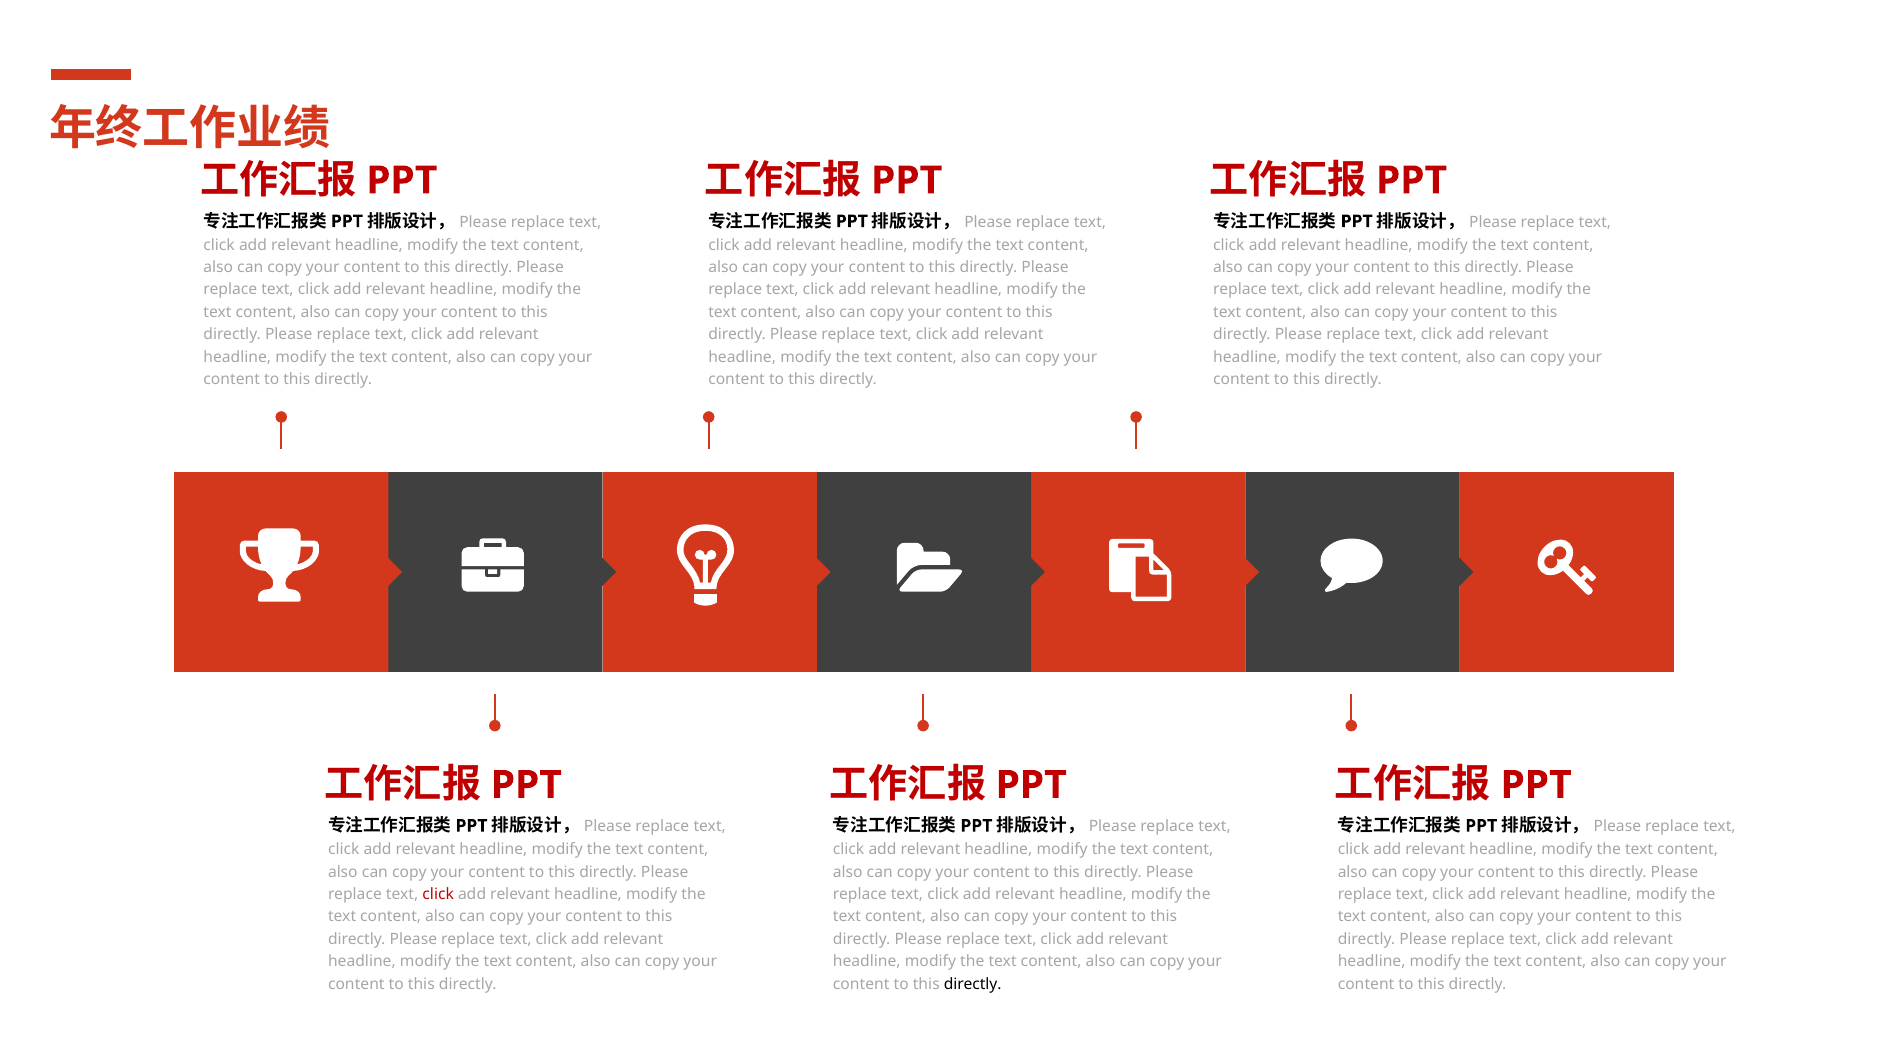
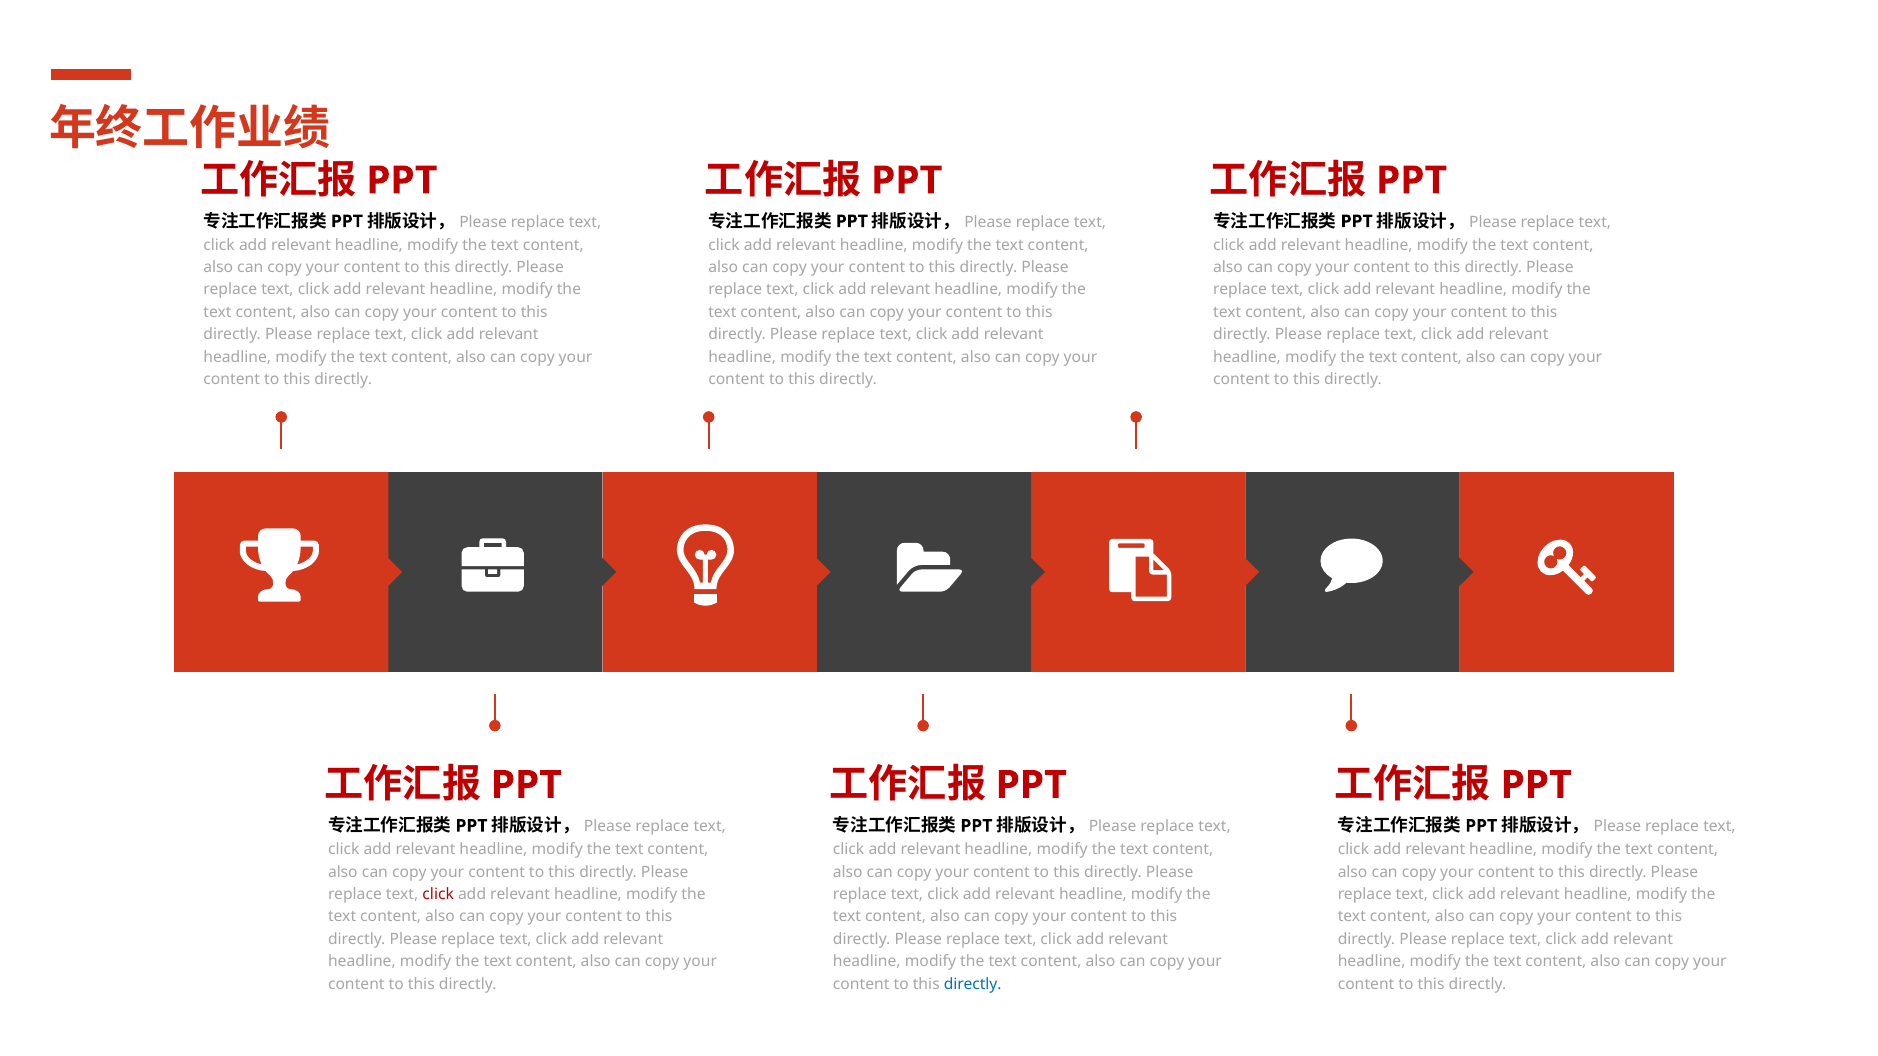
directly colour: black -> blue (973, 984)
